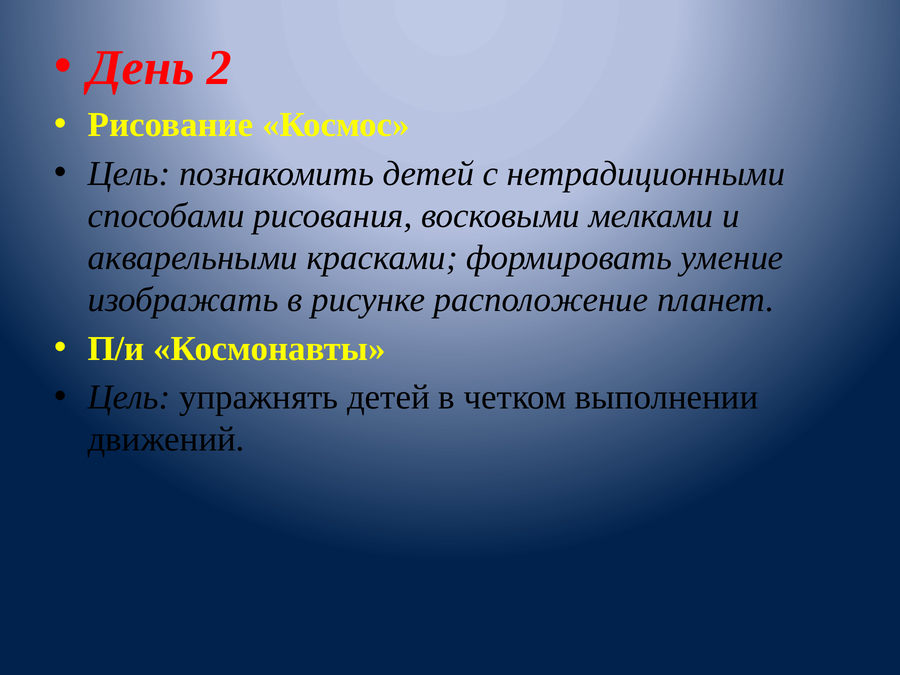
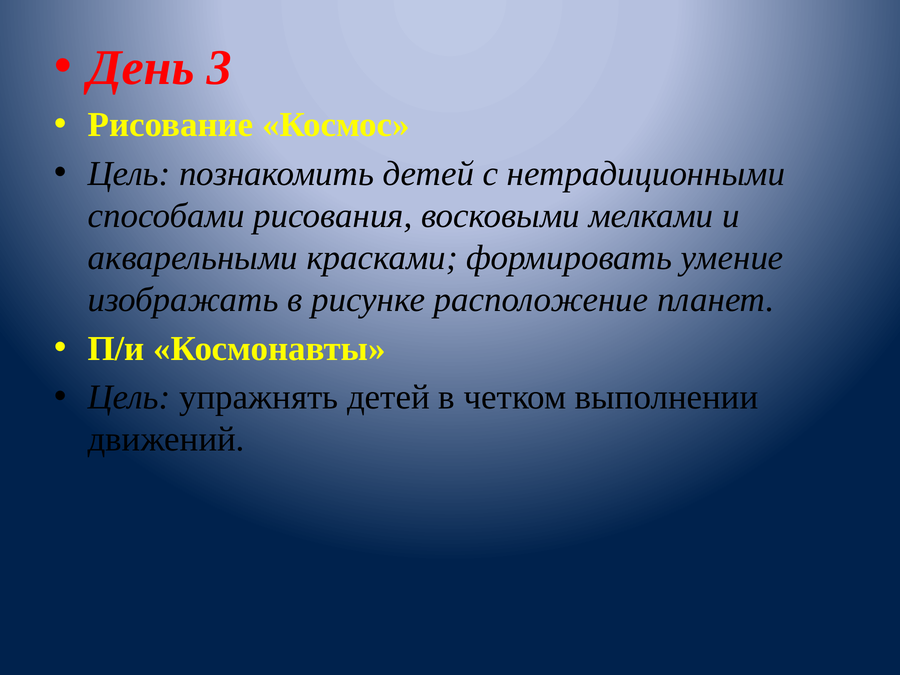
2: 2 -> 3 (219, 68)
